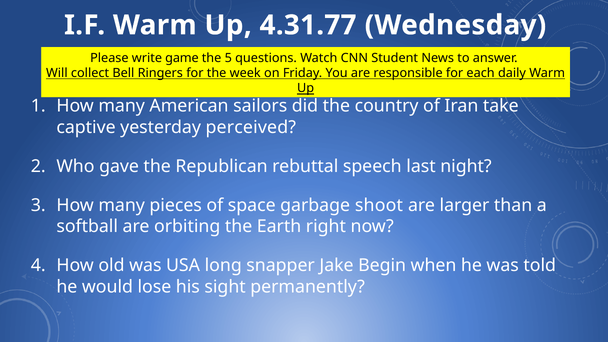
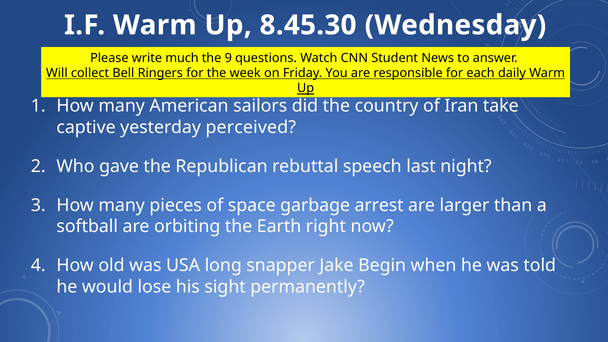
4.31.77: 4.31.77 -> 8.45.30 (308, 25)
game: game -> much (182, 58)
5: 5 -> 9 (228, 58)
shoot: shoot -> arrest (379, 205)
